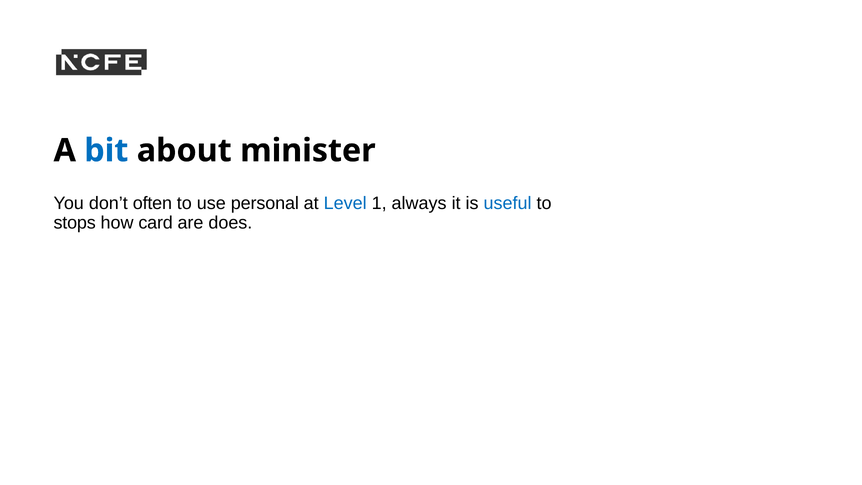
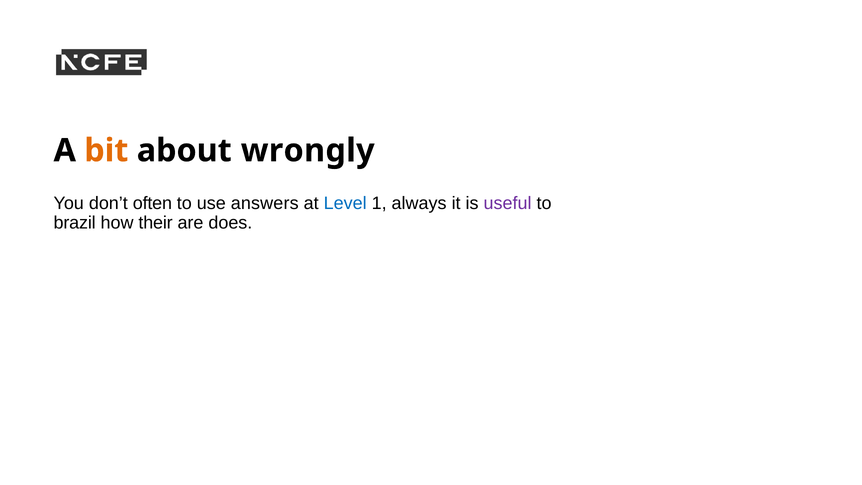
bit colour: blue -> orange (106, 151)
minister: minister -> wrongly (308, 151)
personal: personal -> answers (265, 203)
useful colour: blue -> purple (508, 203)
stops: stops -> brazil (75, 223)
card: card -> their (156, 223)
